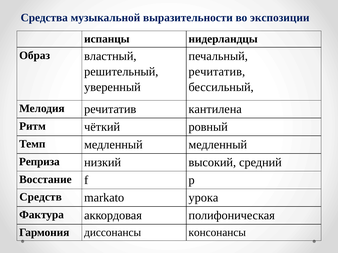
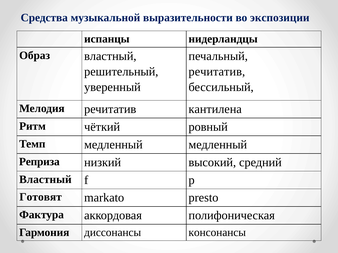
Восстание: Восстание -> Властный (45, 180)
Средств: Средств -> Готовят (41, 197)
урока: урока -> presto (203, 198)
